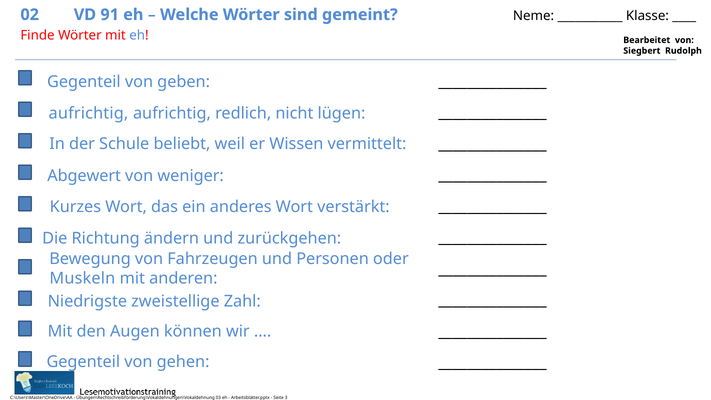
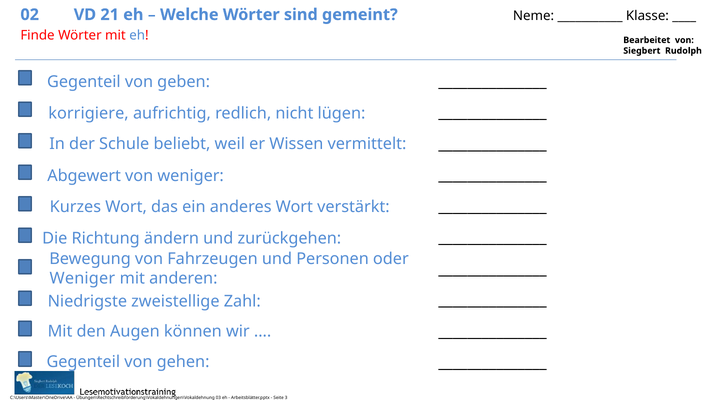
91: 91 -> 21 (110, 15)
aufrichtig: aufrichtig -> korrigiere (89, 113)
Muskeln: Muskeln -> Weniger (82, 278)
